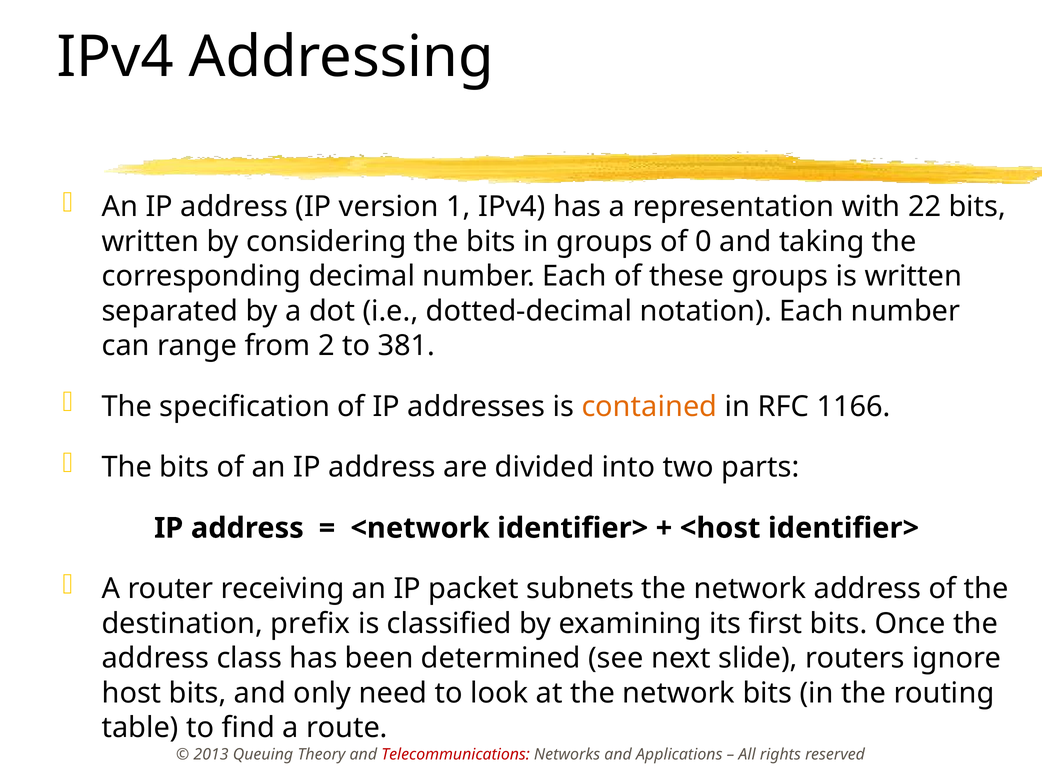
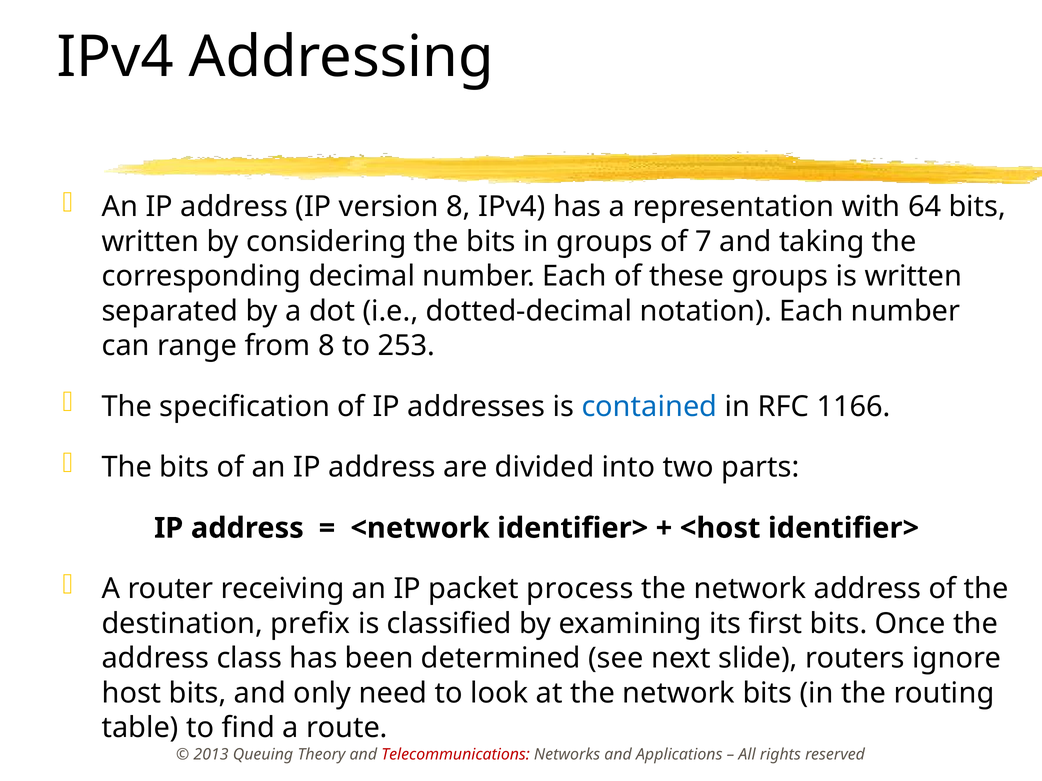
version 1: 1 -> 8 (459, 207)
22: 22 -> 64 (925, 207)
0: 0 -> 7 (704, 242)
from 2: 2 -> 8 (326, 346)
381: 381 -> 253 (406, 346)
contained colour: orange -> blue (649, 407)
subnets: subnets -> process (580, 589)
